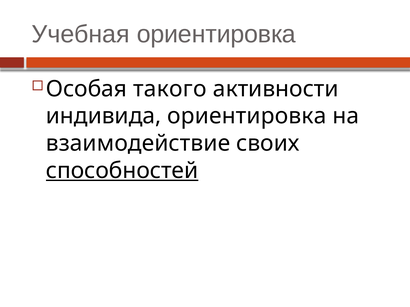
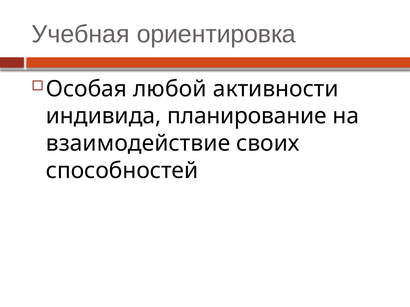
такого: такого -> любой (170, 89)
индивида ориентировка: ориентировка -> планирование (247, 116)
способностей underline: present -> none (122, 171)
